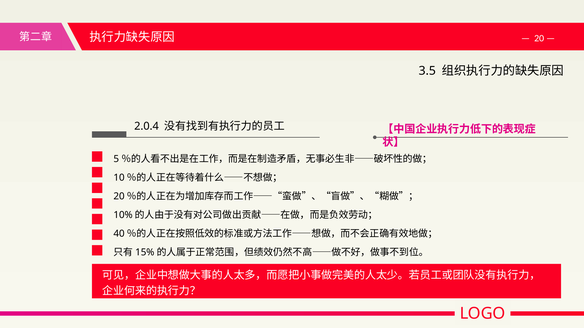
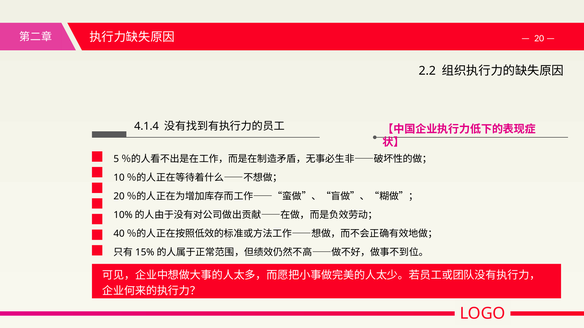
3.5: 3.5 -> 2.2 (427, 71)
2.0.4: 2.0.4 -> 4.1.4 (147, 126)
